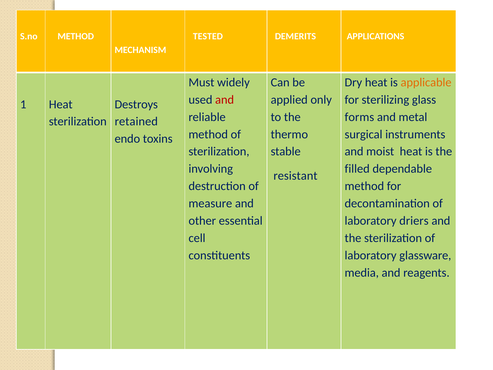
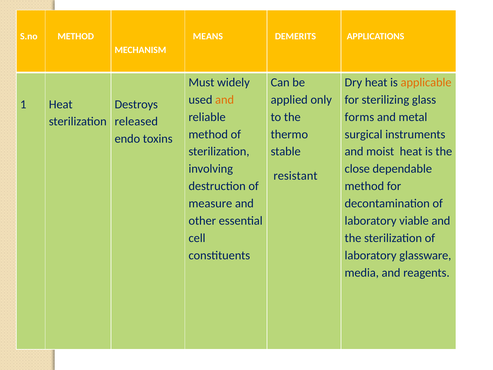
TESTED: TESTED -> MEANS (208, 36)
and colour: red -> orange (225, 100)
retained: retained -> released (136, 121)
filled: filled -> close (357, 169)
driers: driers -> viable (414, 221)
